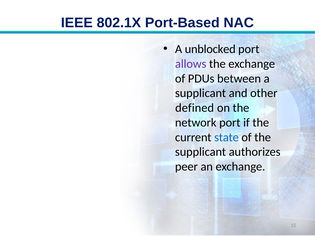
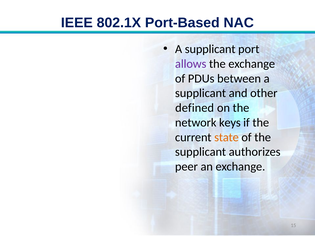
unblocked: unblocked -> supplicant (210, 49)
network port: port -> keys (230, 123)
state colour: blue -> orange (226, 137)
